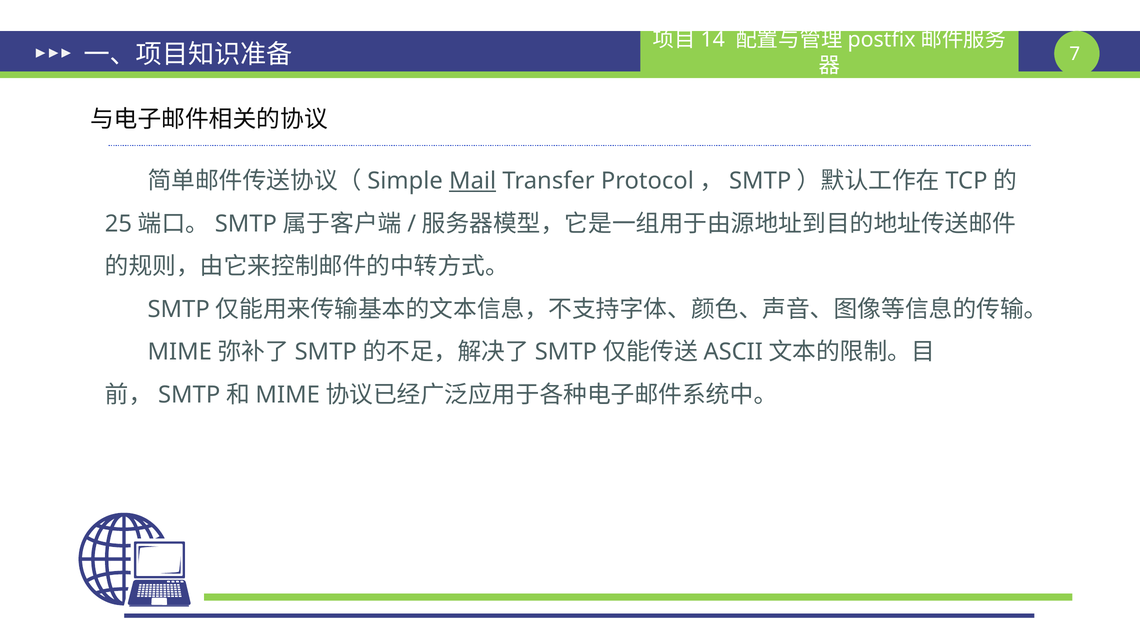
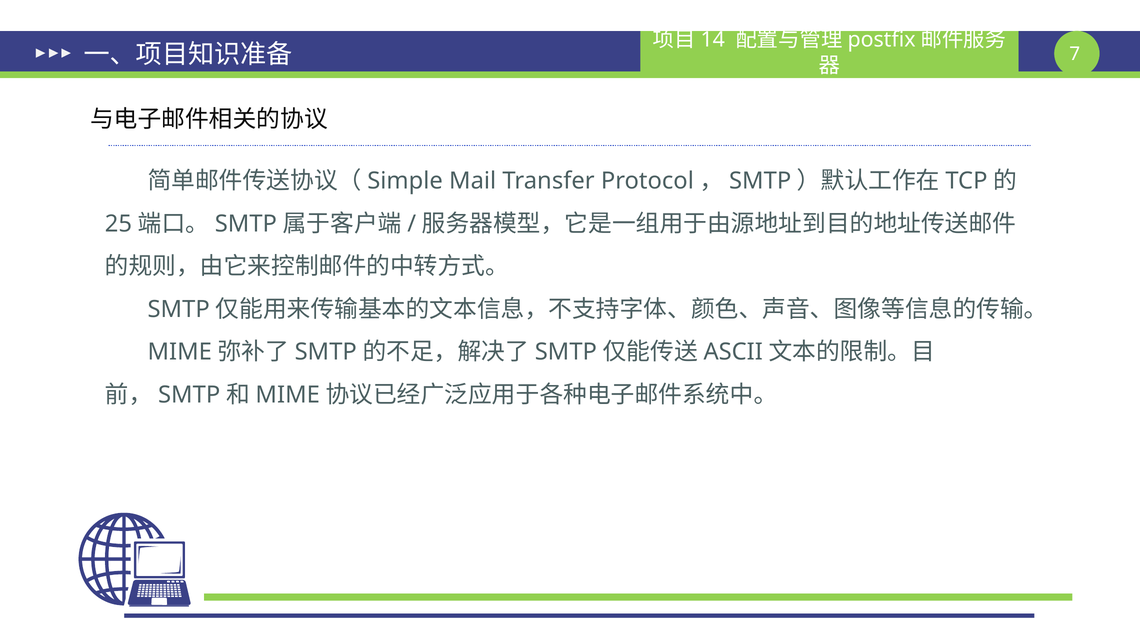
Mail underline: present -> none (473, 181)
